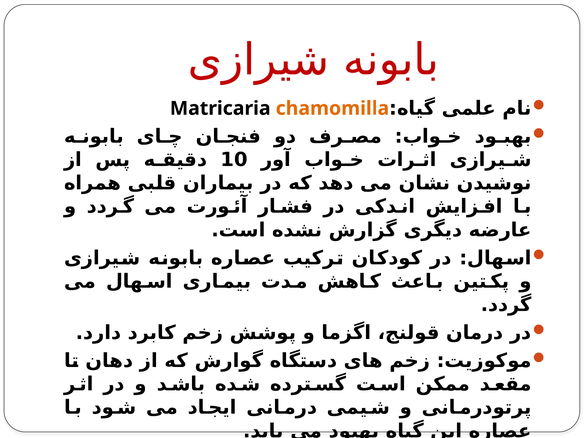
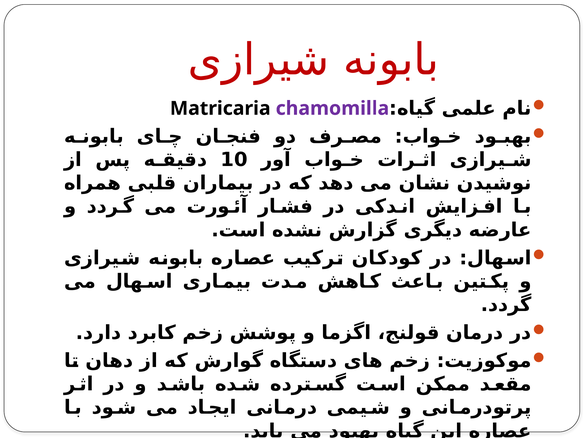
chamomilla colour: orange -> purple (332, 108)
